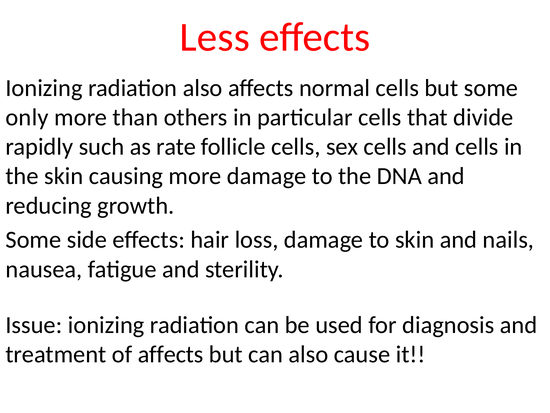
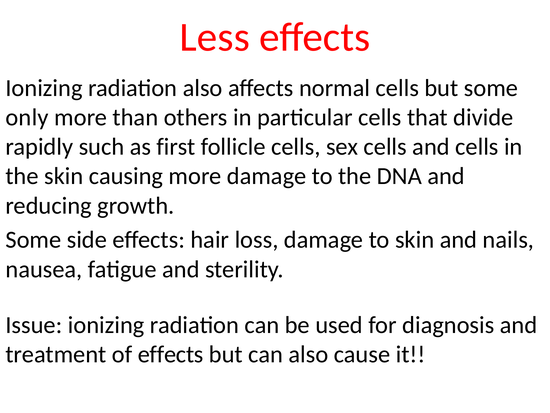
rate: rate -> first (176, 147)
of affects: affects -> effects (171, 354)
